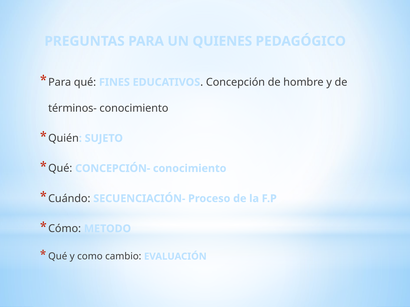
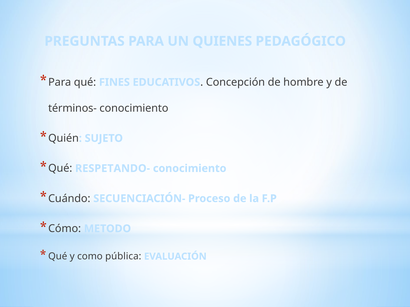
CONCEPCIÓN-: CONCEPCIÓN- -> RESPETANDO- (113, 169)
cambio: cambio -> pública (123, 257)
